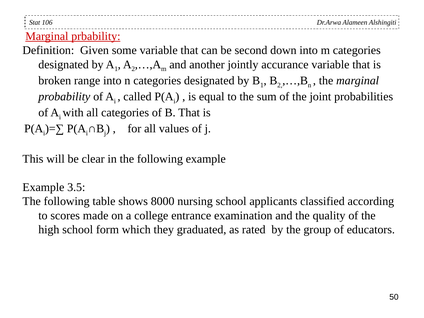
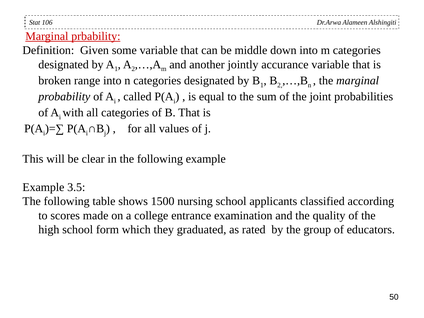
second: second -> middle (251, 50)
8000: 8000 -> 1500 (163, 201)
